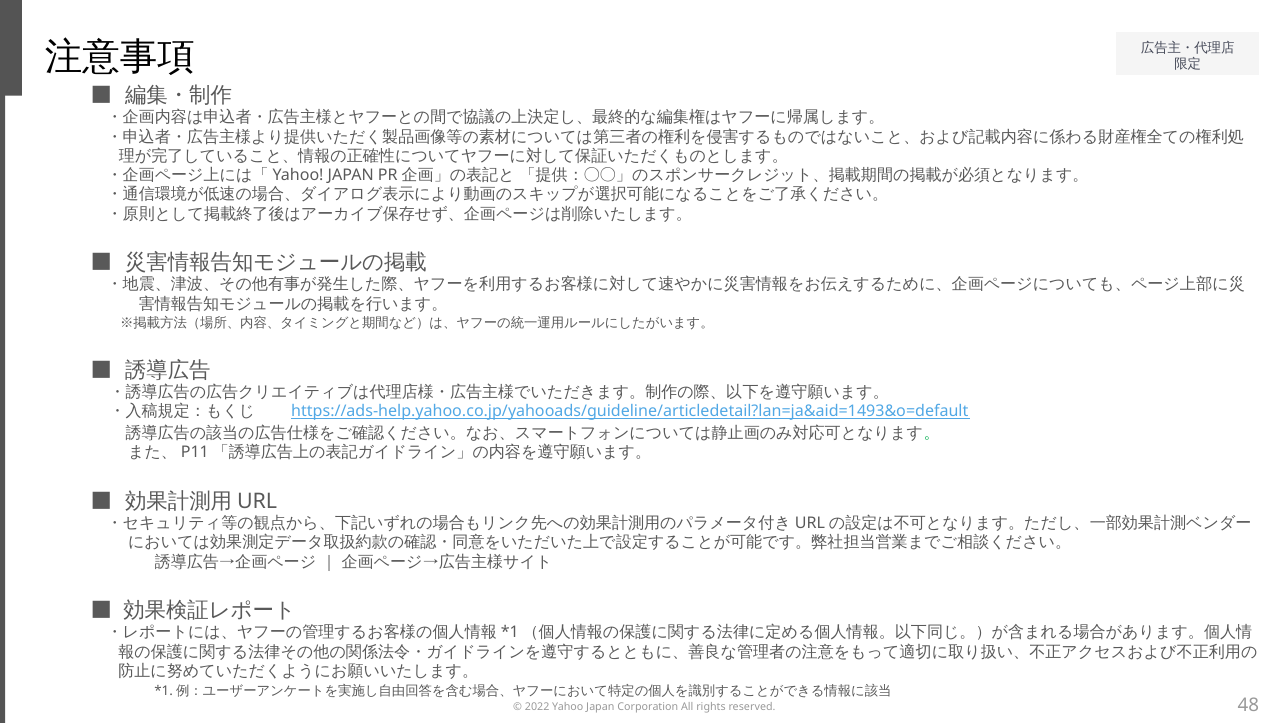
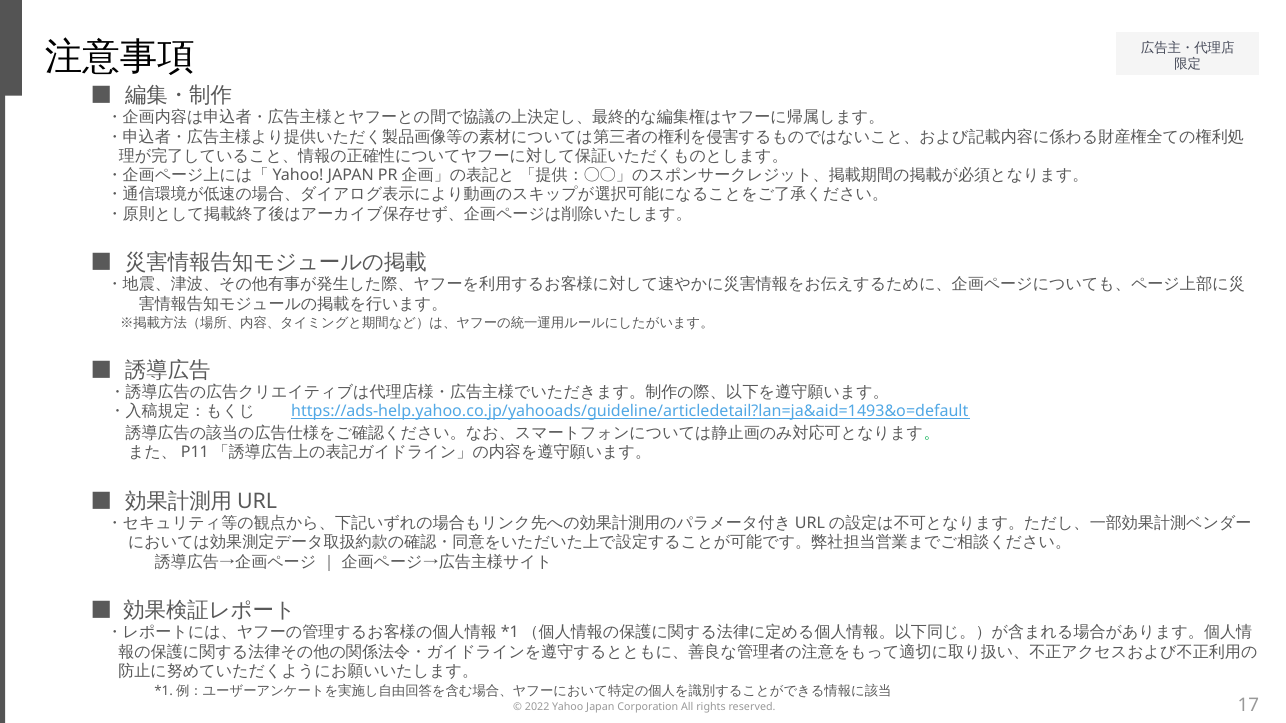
48: 48 -> 17 (1248, 706)
